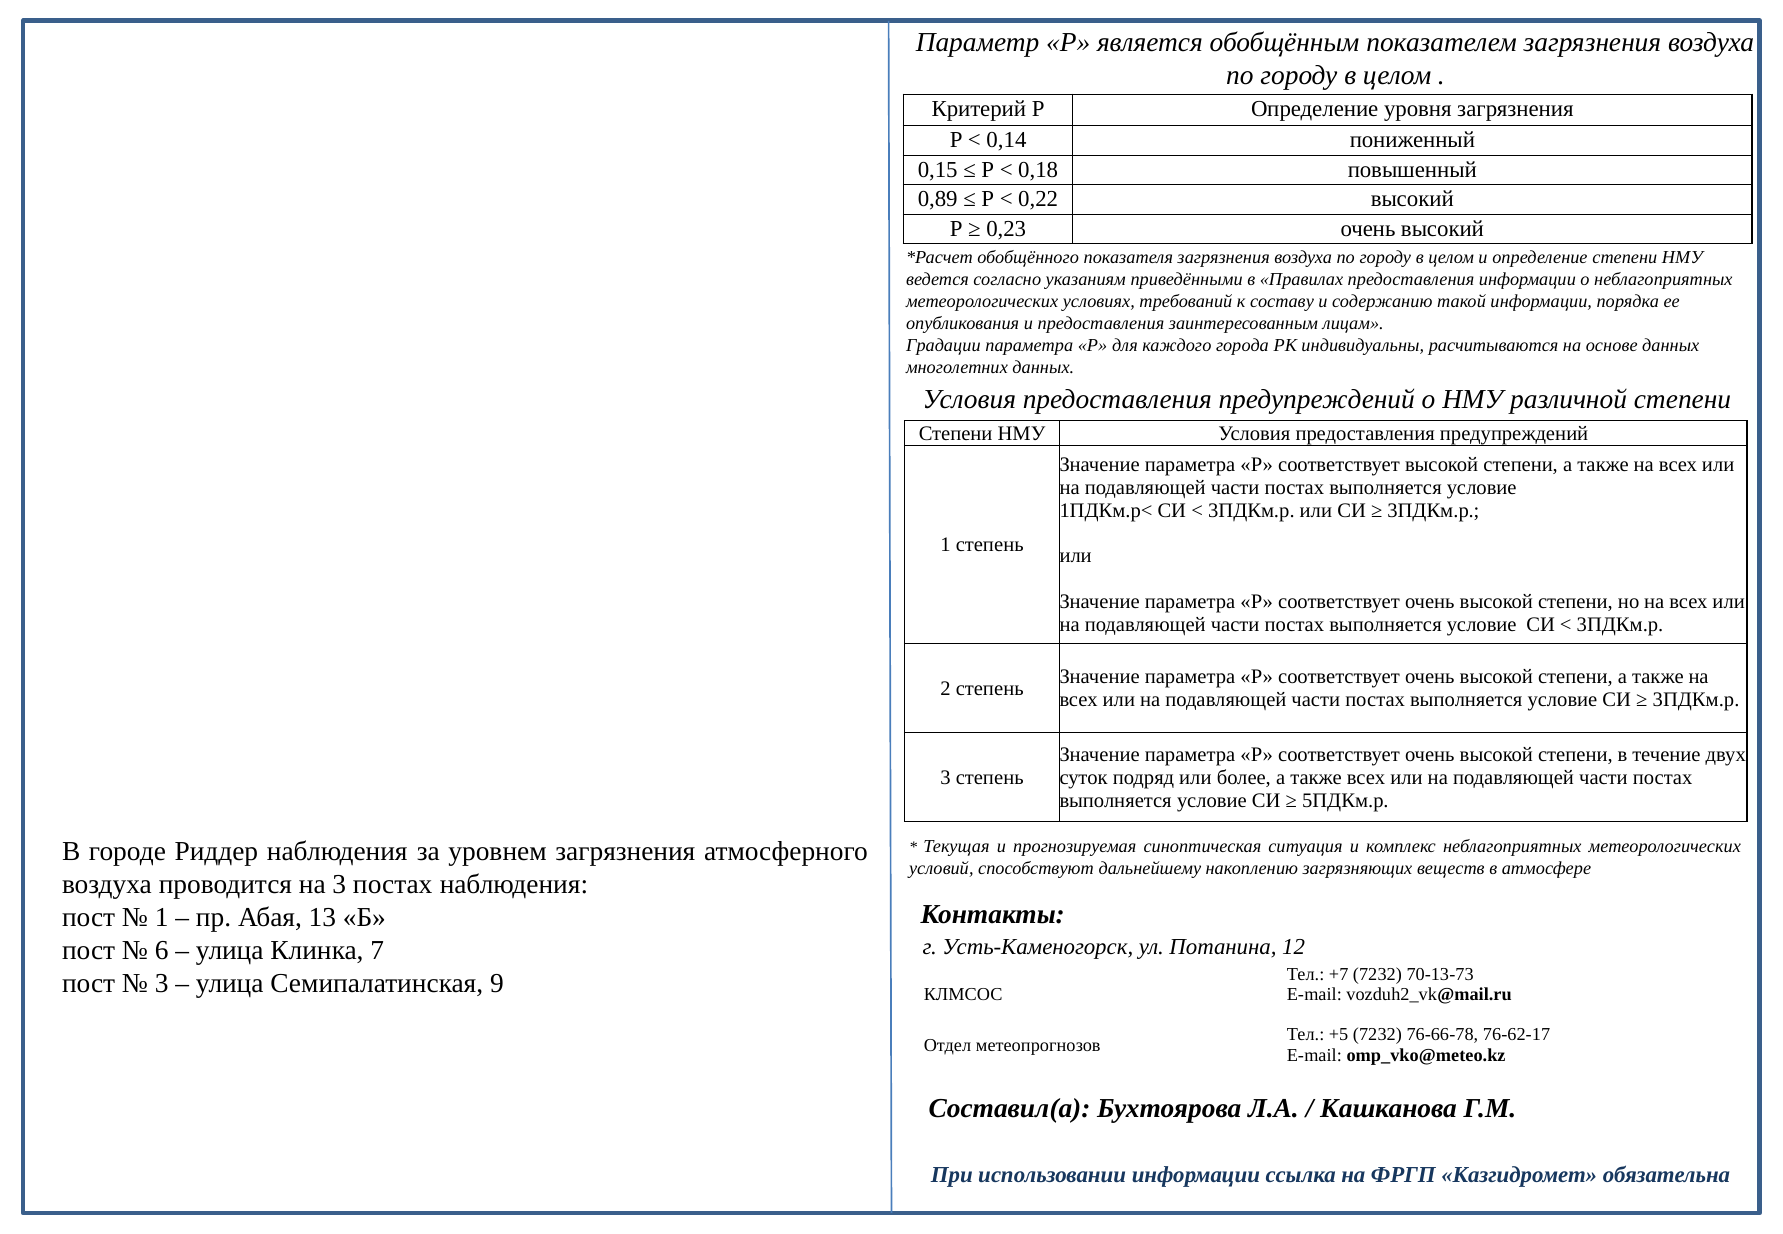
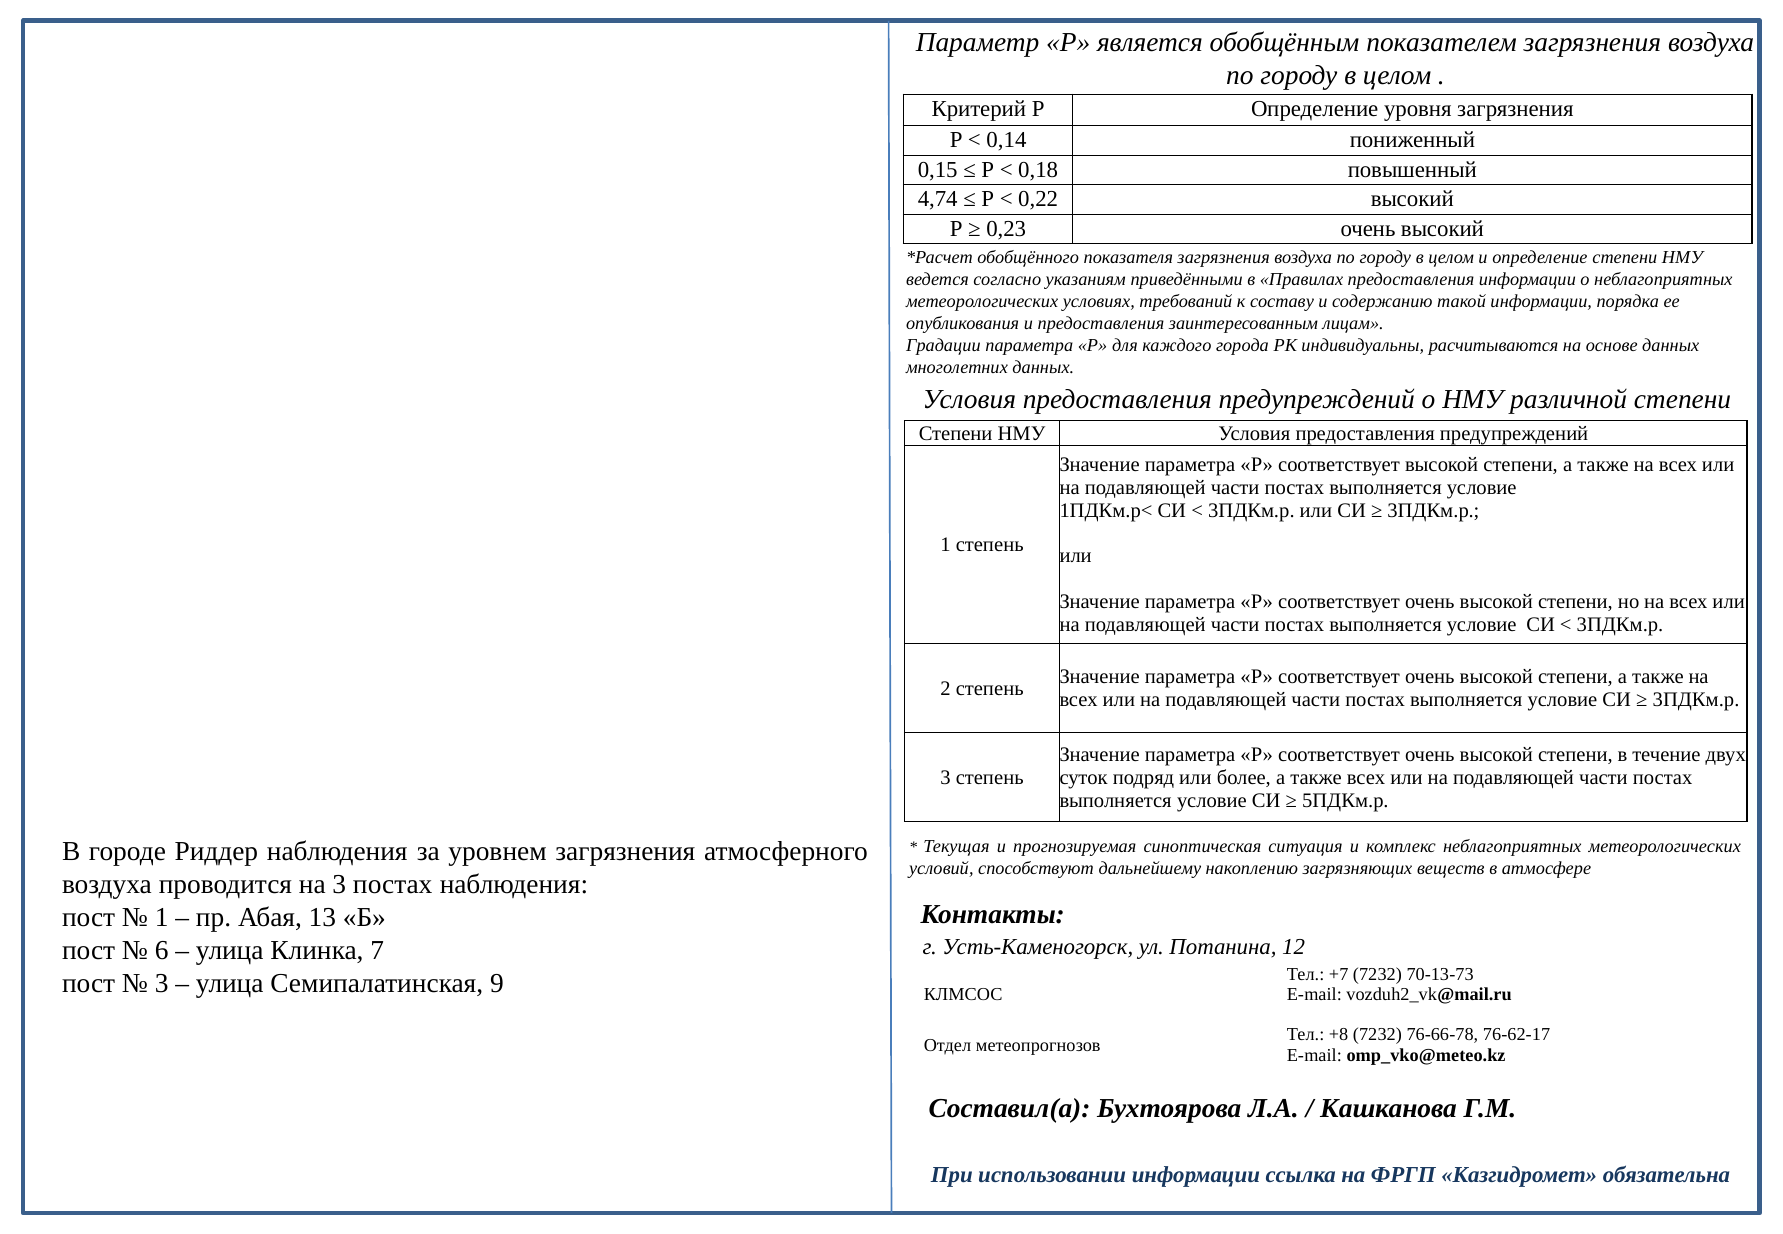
0,89: 0,89 -> 4,74 (938, 199)
+5: +5 -> +8 (1339, 1035)
